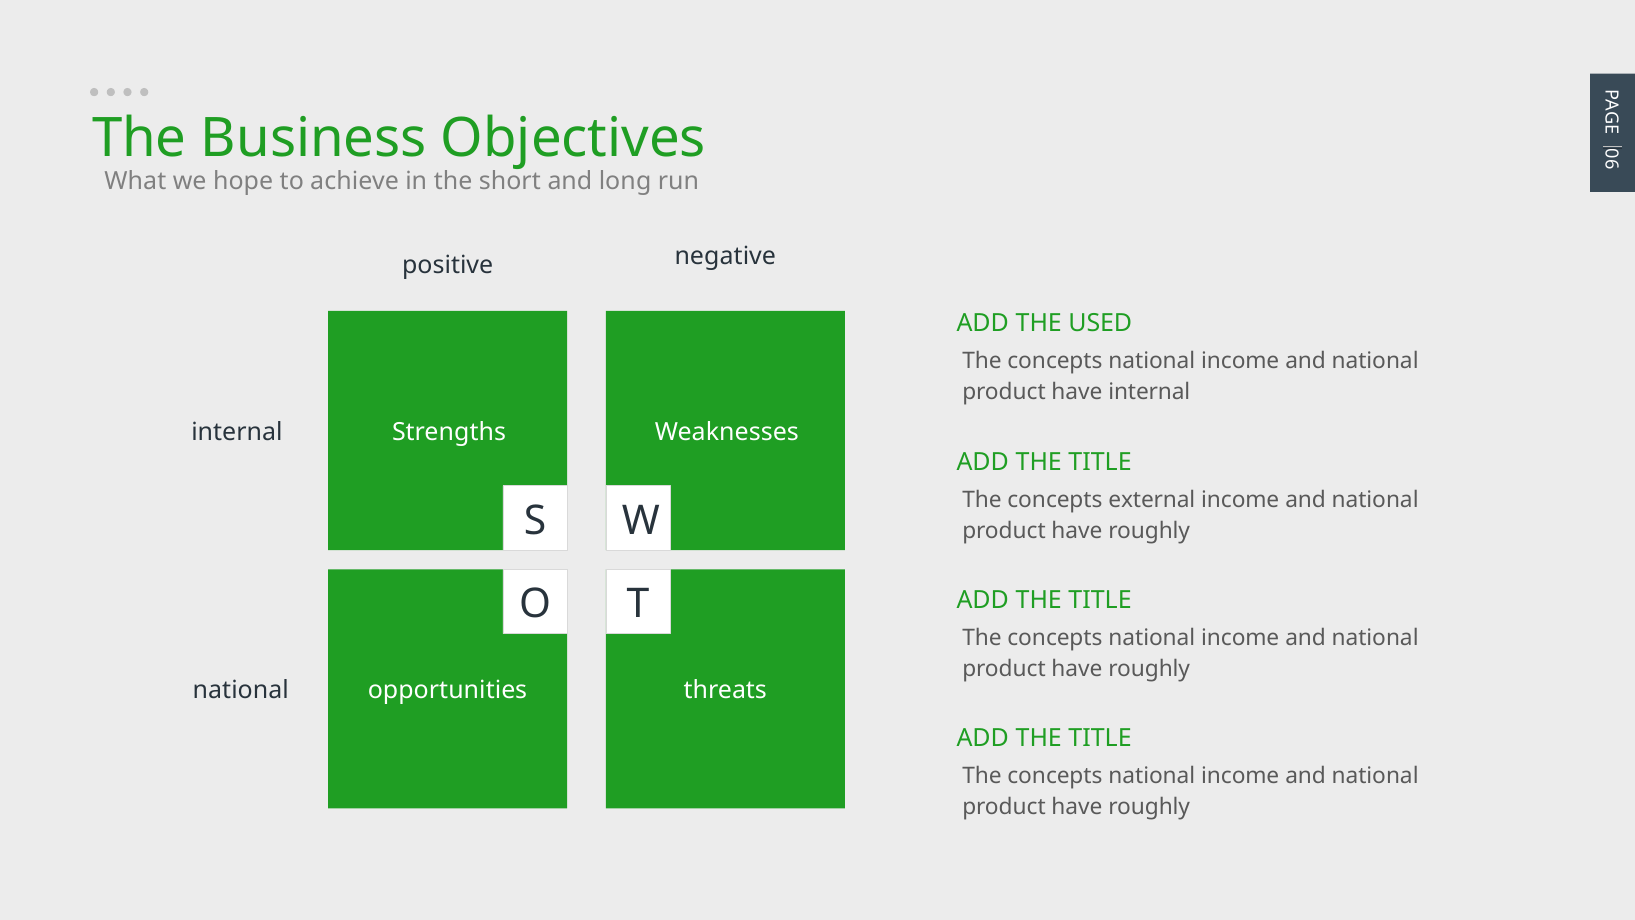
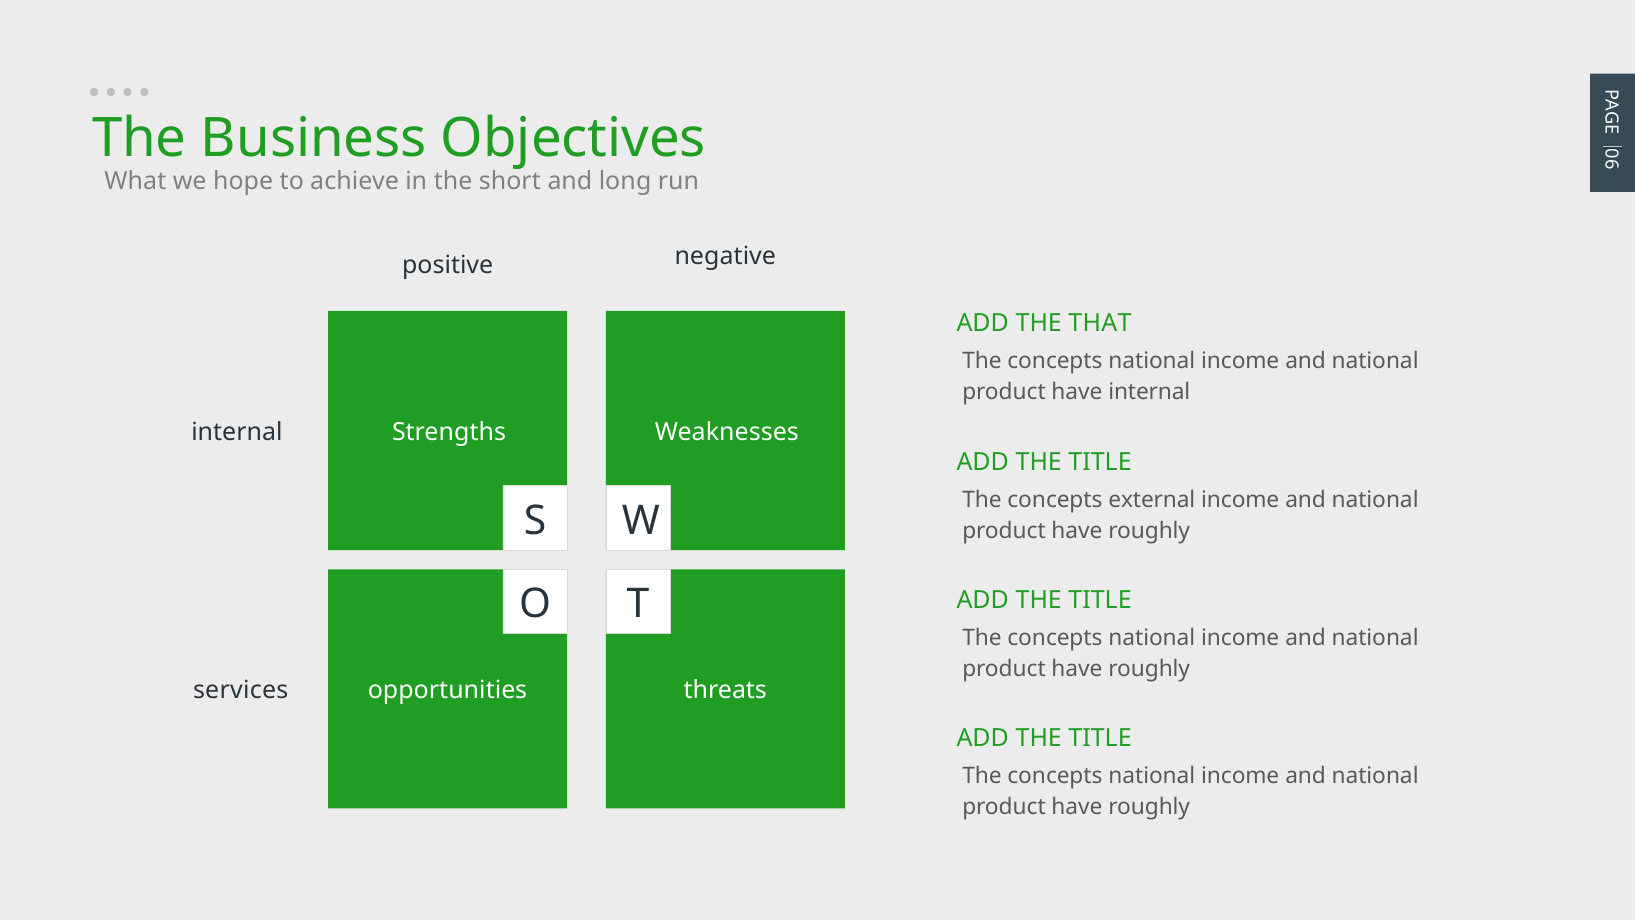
USED: USED -> THAT (1100, 324)
national: national -> services (241, 690)
